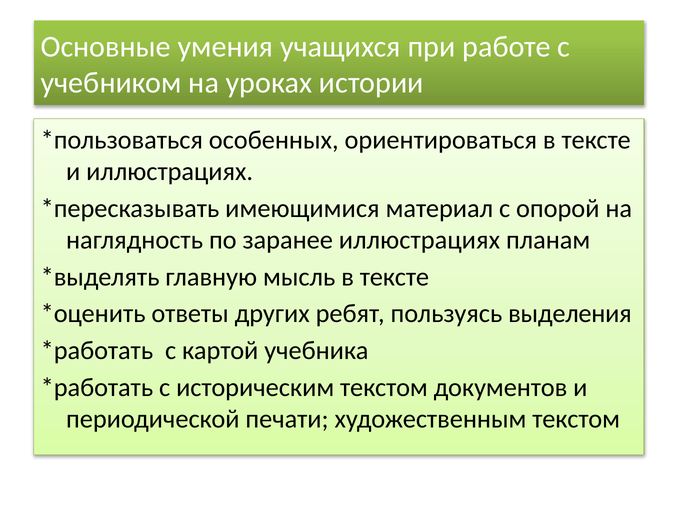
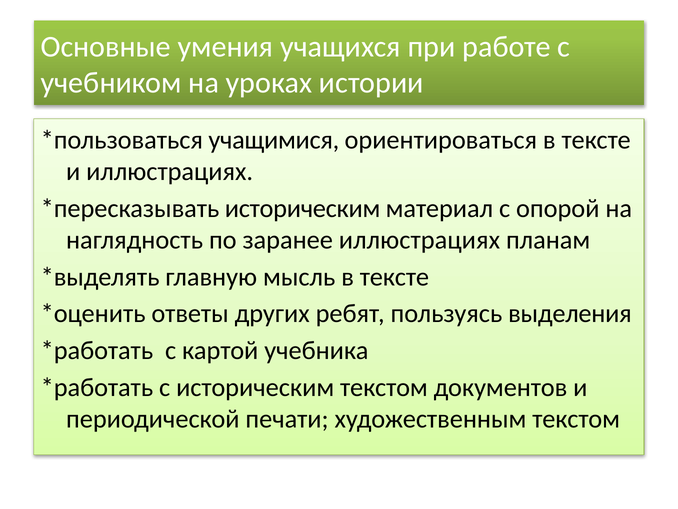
особенных: особенных -> учащимися (274, 140)
имеющимися: имеющимися -> историческим (303, 208)
